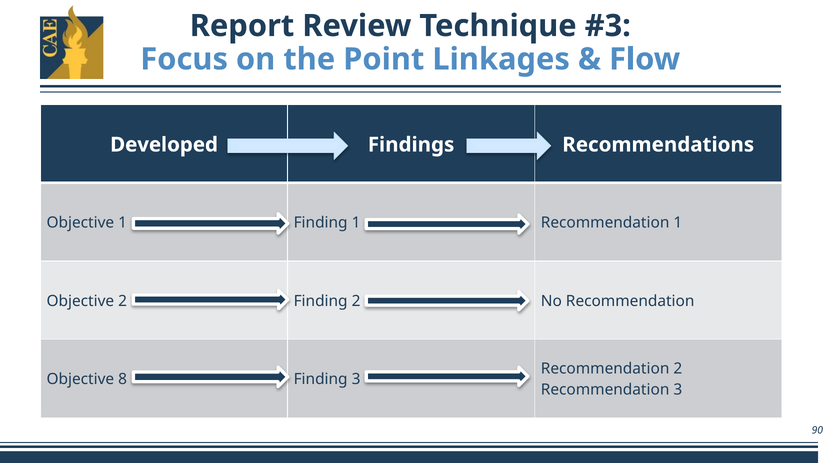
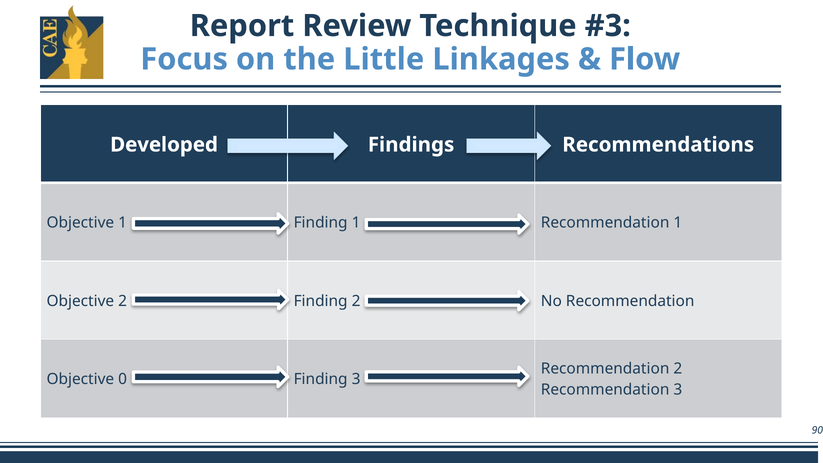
Point: Point -> Little (384, 59)
8: 8 -> 0 (123, 379)
